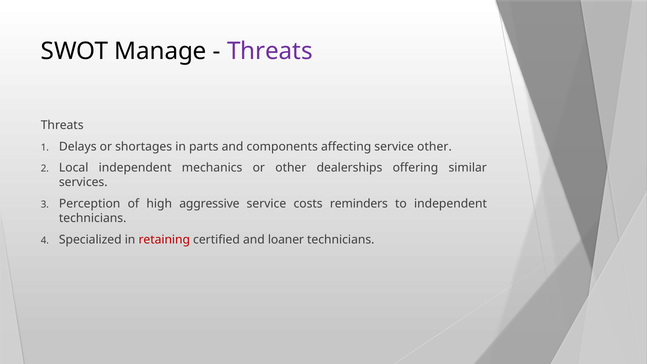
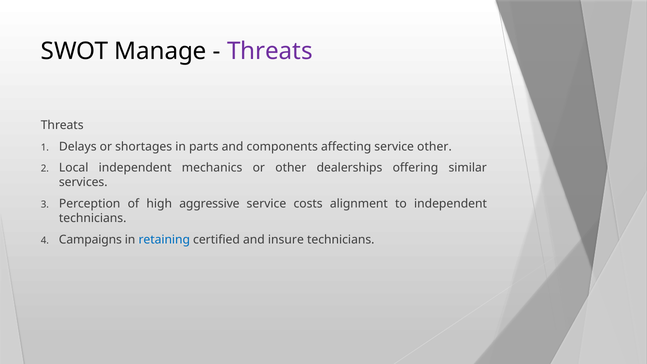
reminders: reminders -> alignment (359, 204)
Specialized: Specialized -> Campaigns (90, 240)
retaining colour: red -> blue (164, 240)
loaner: loaner -> insure (286, 240)
